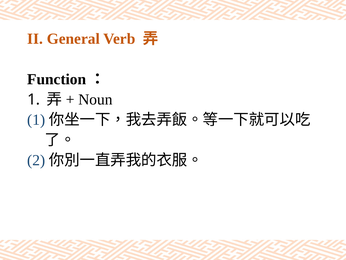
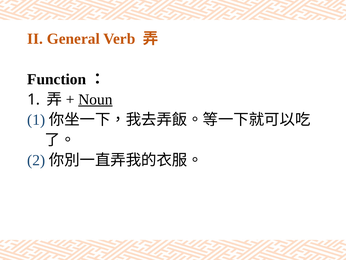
Noun underline: none -> present (95, 99)
